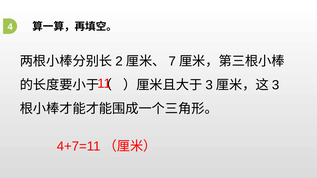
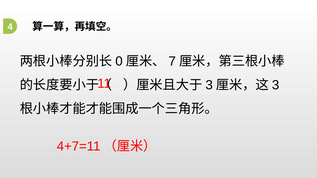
2: 2 -> 0 (119, 61)
